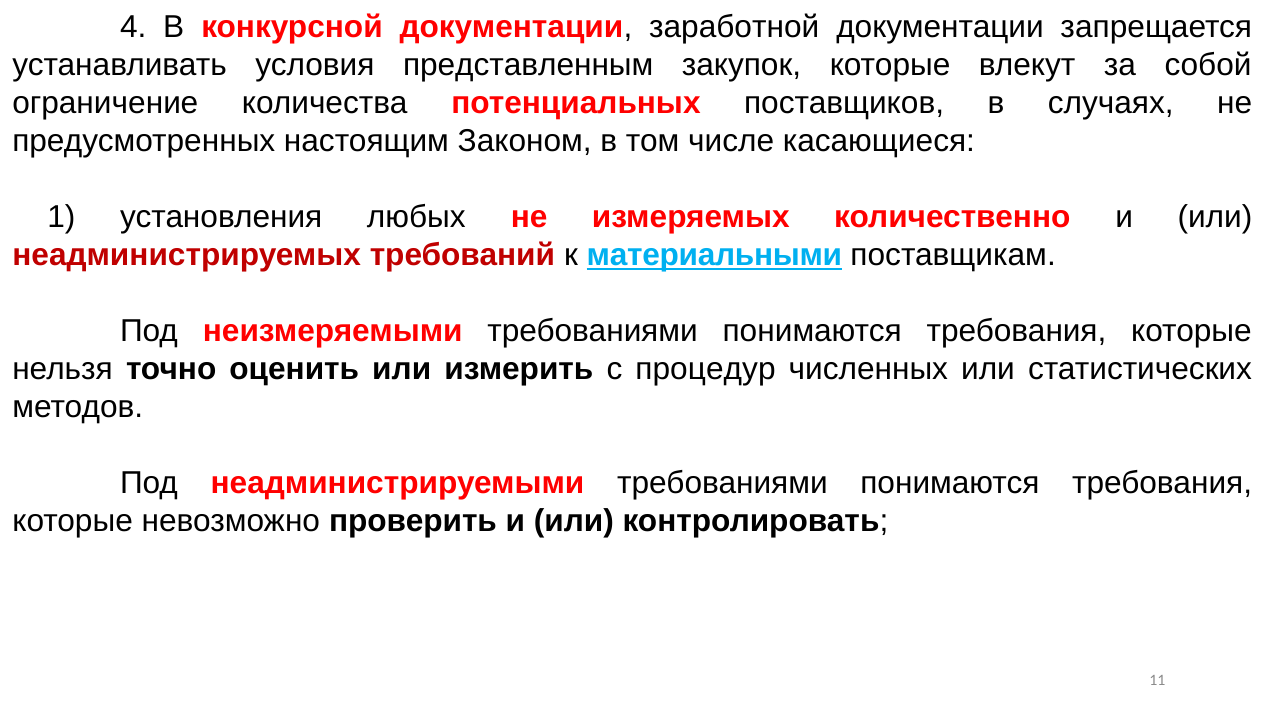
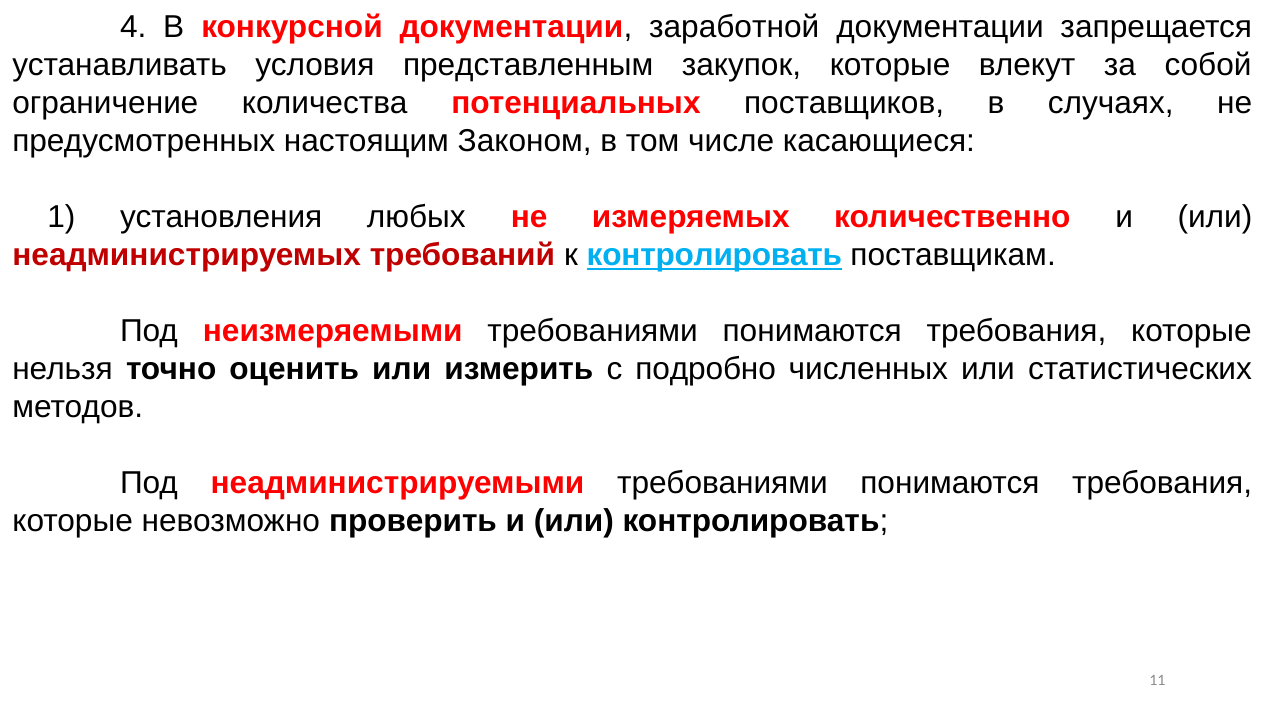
к материальными: материальными -> контролировать (714, 255)
процедур: процедур -> подробно (706, 369)
